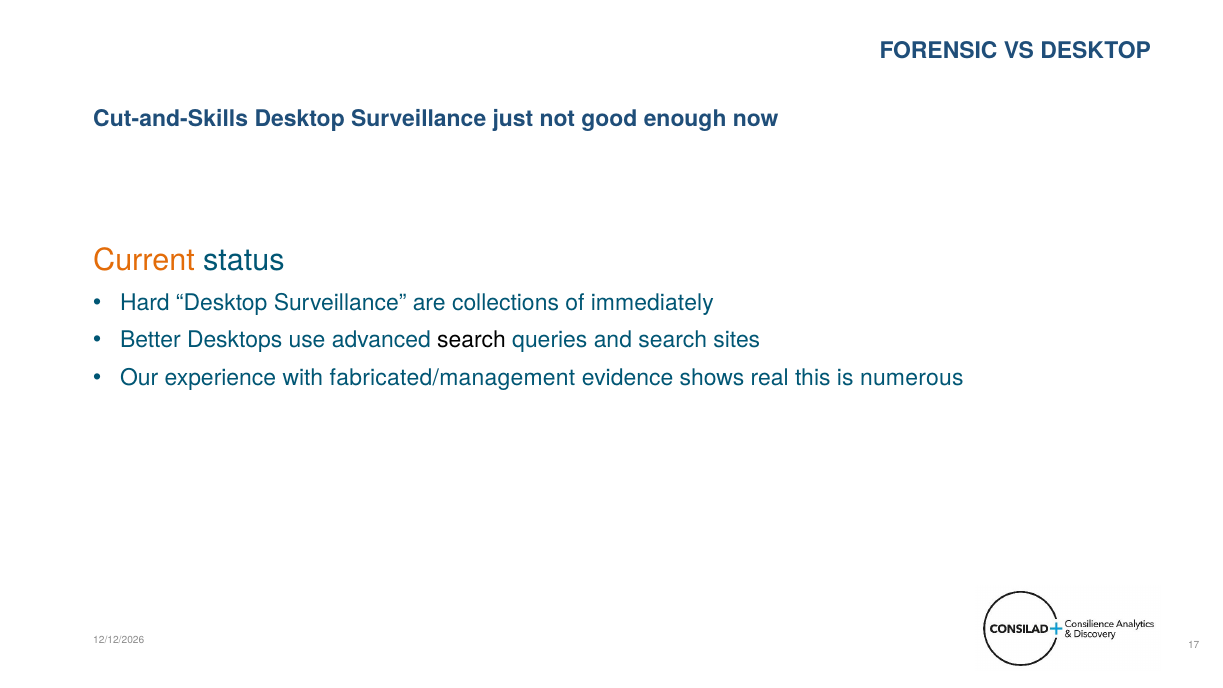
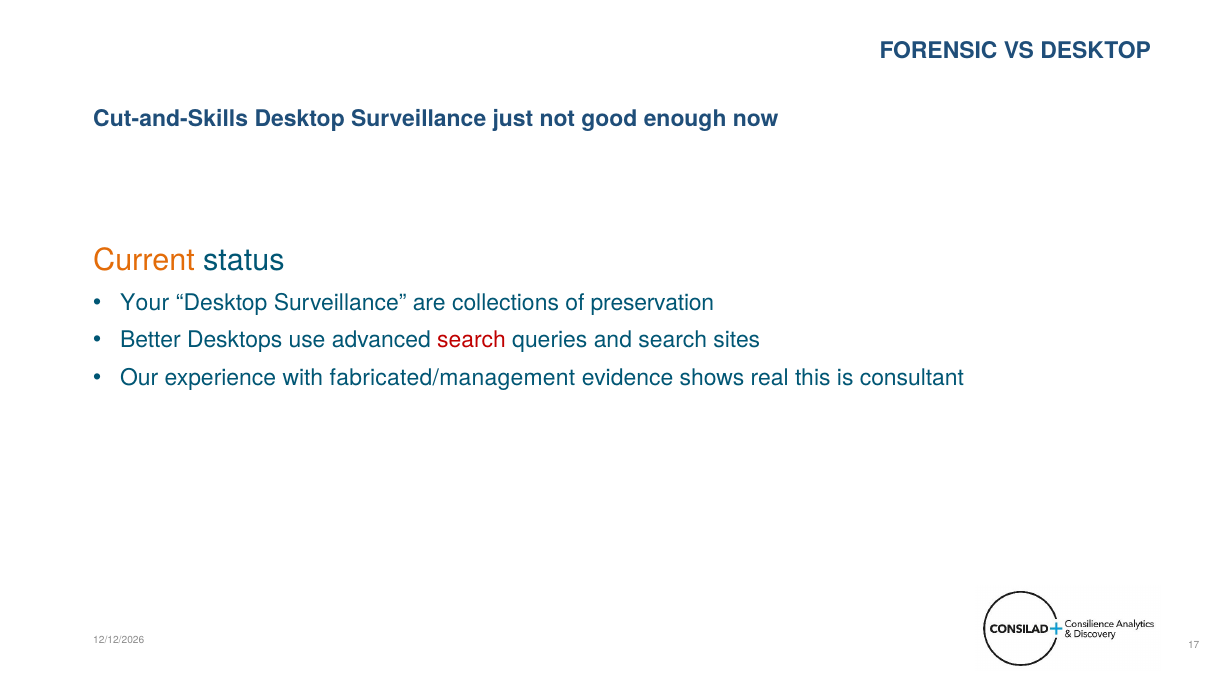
Hard: Hard -> Your (145, 302)
immediately: immediately -> preservation (652, 302)
search colour: black -> red (472, 340)
numerous: numerous -> consultant (912, 378)
